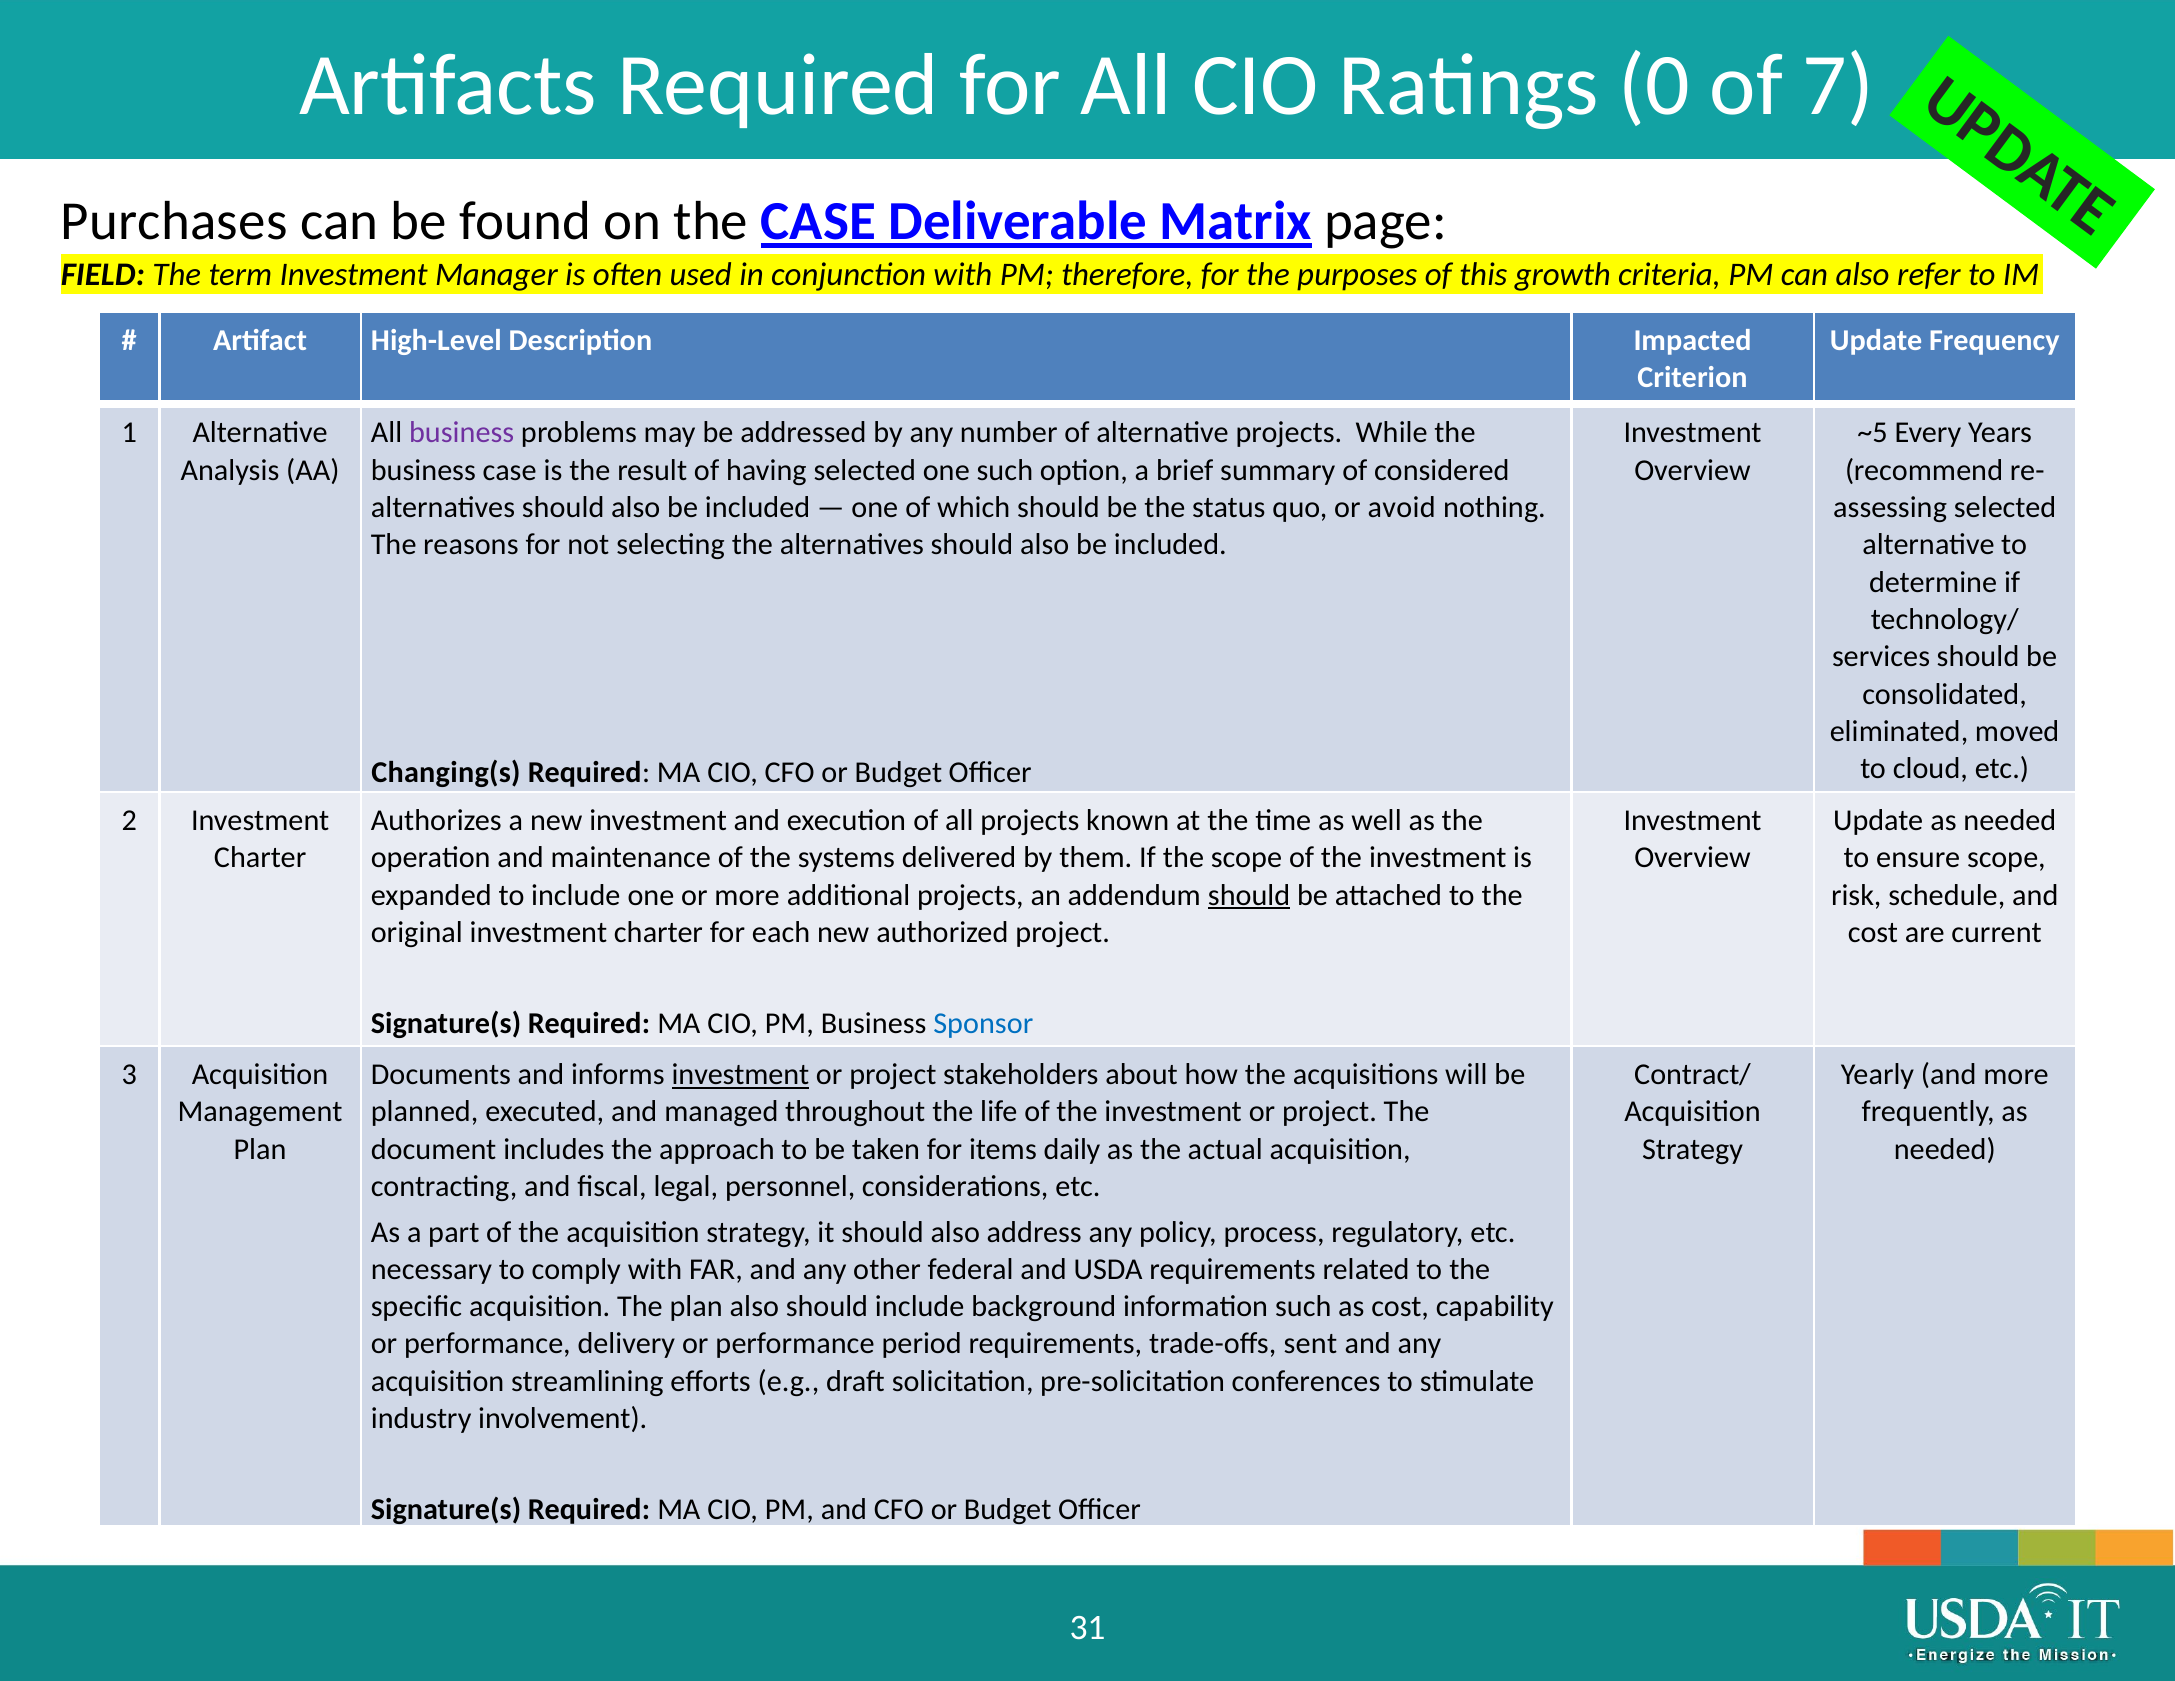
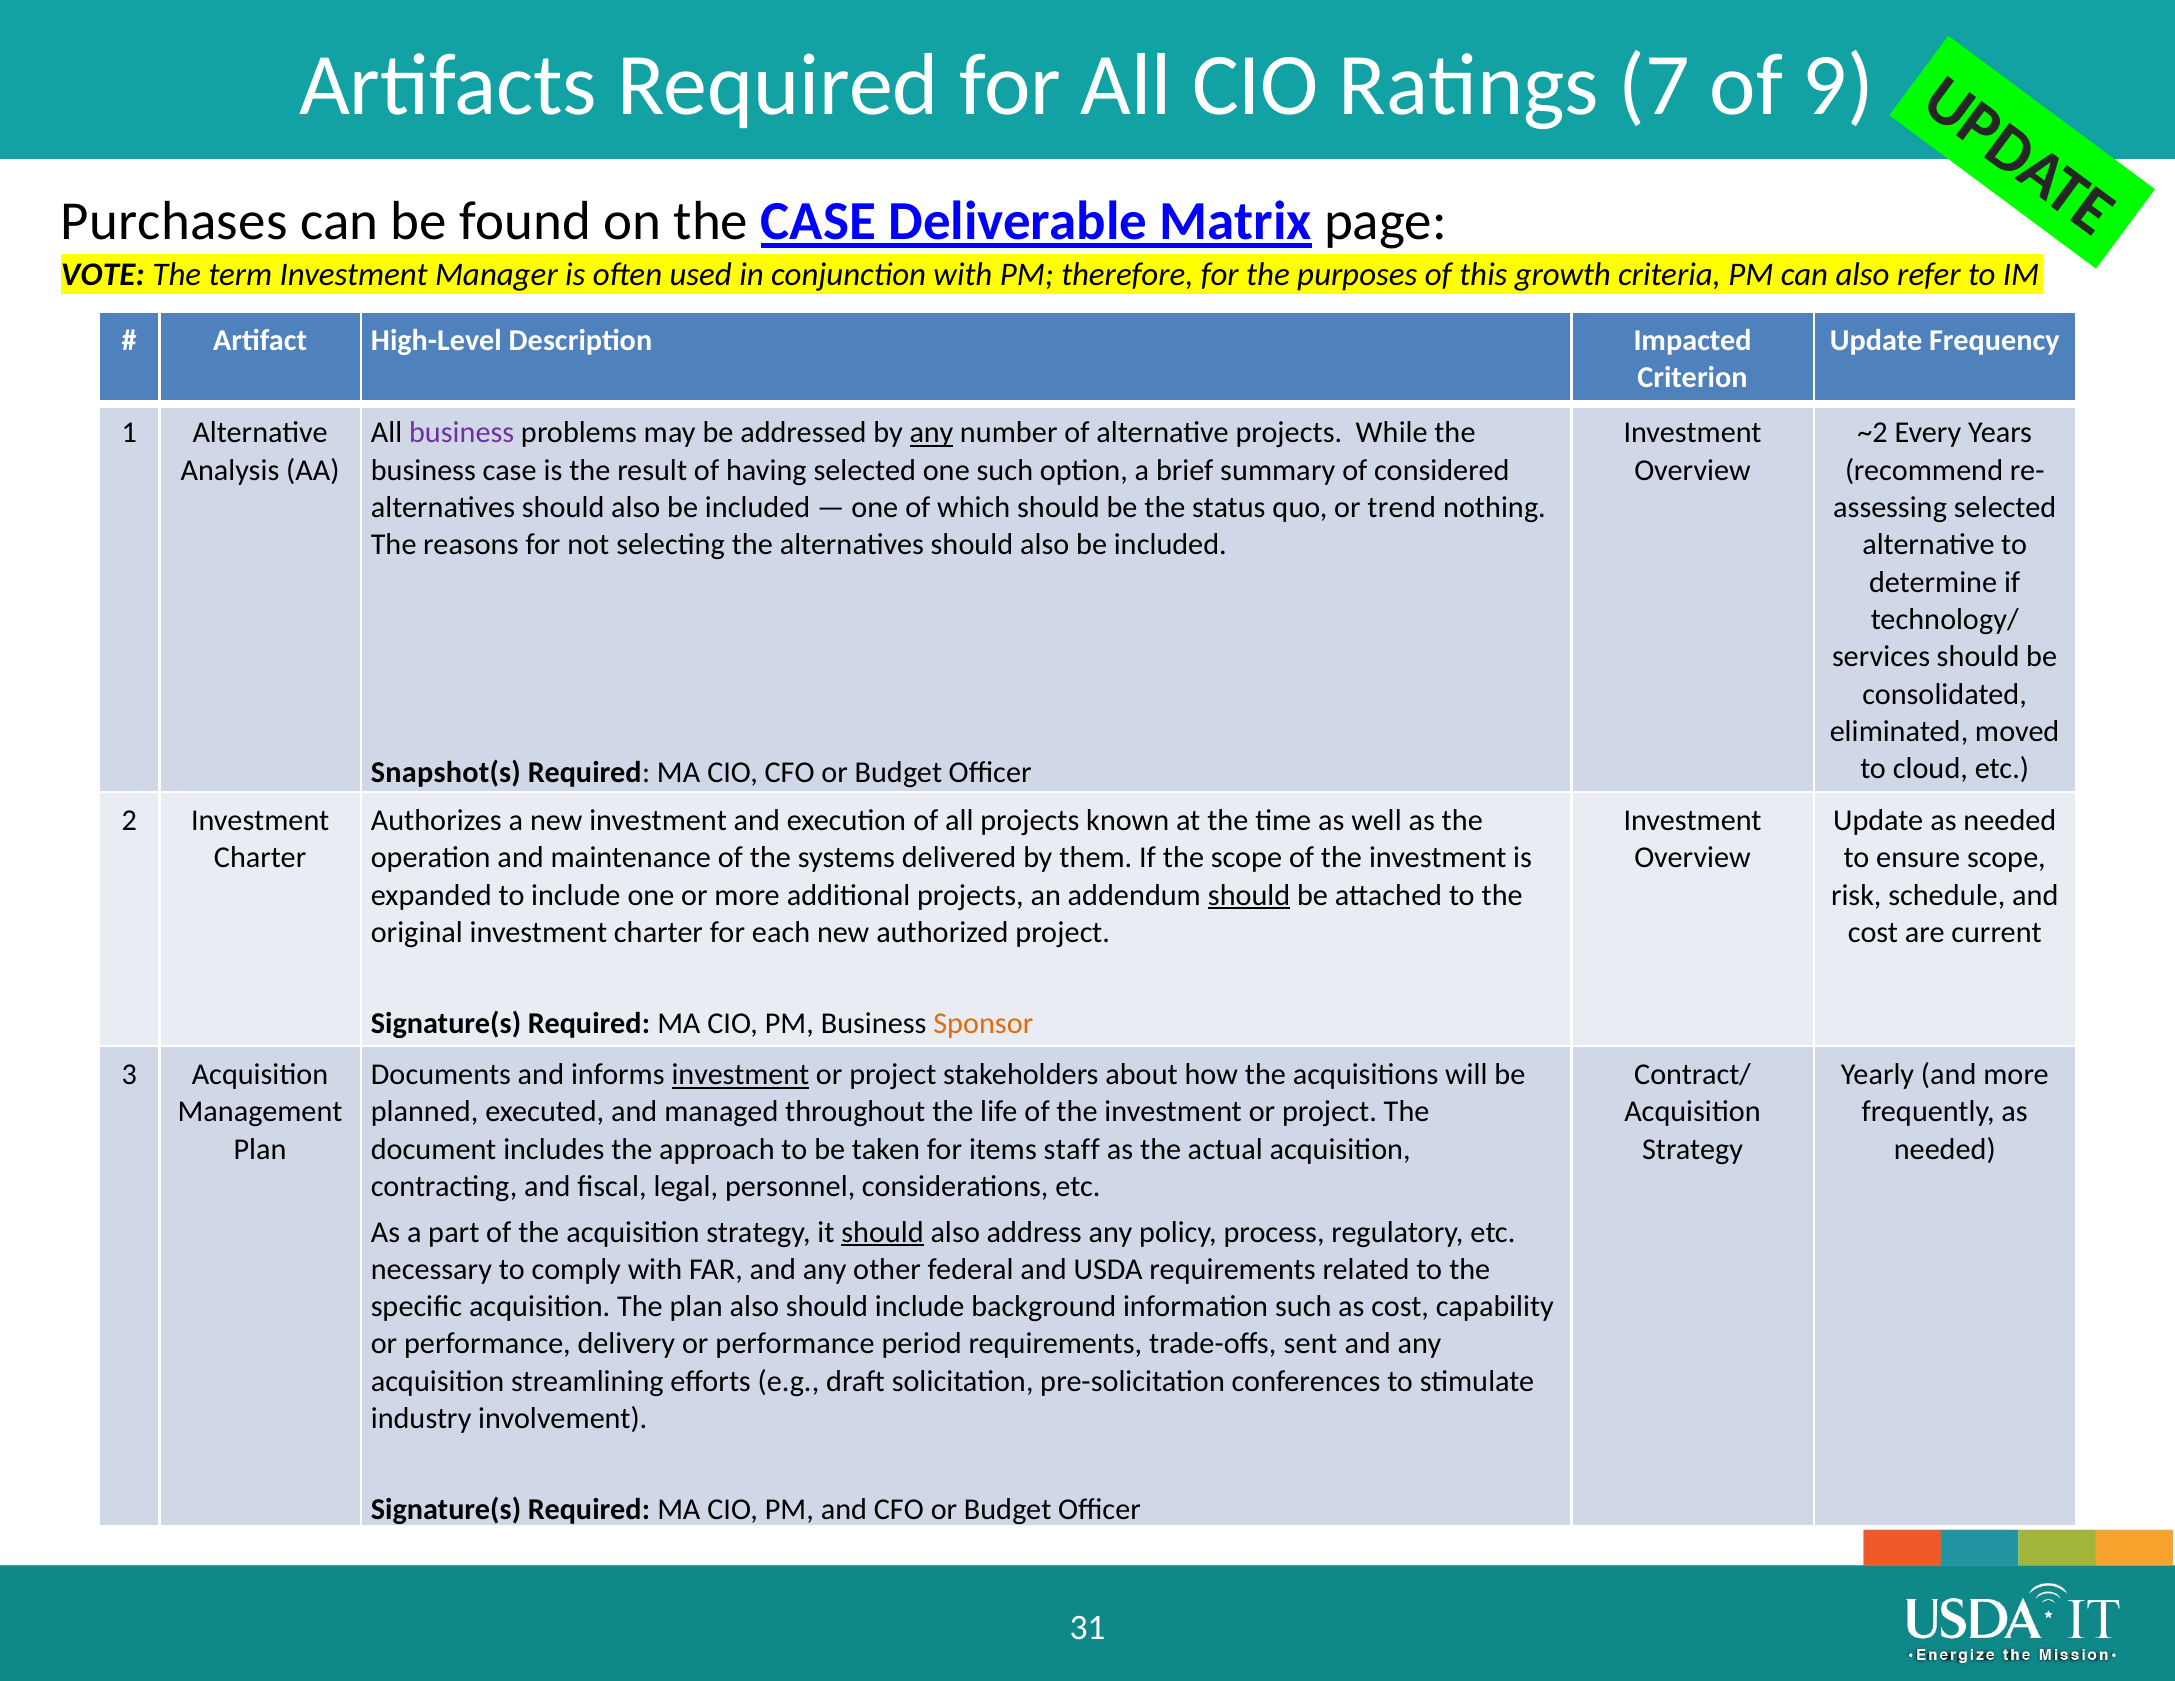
0: 0 -> 7 (1654, 85)
7: 7 -> 9 (1838, 85)
FIELD: FIELD -> VOTE (103, 274)
any underline: none -> present (931, 433)
~5: ~5 -> ~2 (1873, 433)
avoid: avoid -> trend (1402, 507)
Changing(s: Changing(s -> Snapshot(s (446, 772)
Sponsor colour: blue -> orange (983, 1023)
daily: daily -> staff (1072, 1149)
should underline: none -> present (882, 1232)
